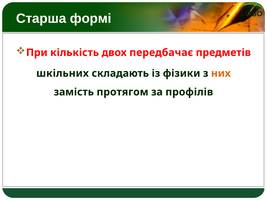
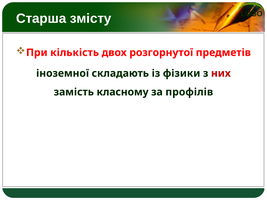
формі: формі -> змісту (91, 18)
передбачає: передбачає -> розгорнутої (161, 53)
шкільних: шкільних -> іноземної (63, 73)
них colour: orange -> red (221, 73)
протягом: протягом -> класному (123, 92)
